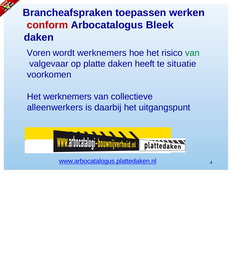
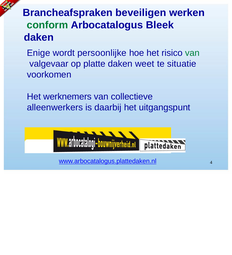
toepassen: toepassen -> beveiligen (141, 13)
conform colour: red -> green (47, 25)
Voren: Voren -> Enige (39, 53)
wordt werknemers: werknemers -> persoonlijke (102, 53)
heeft: heeft -> weet (145, 64)
